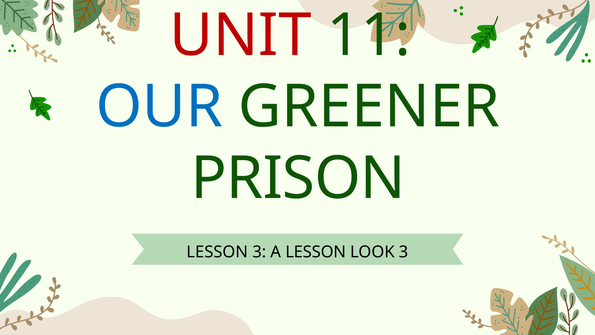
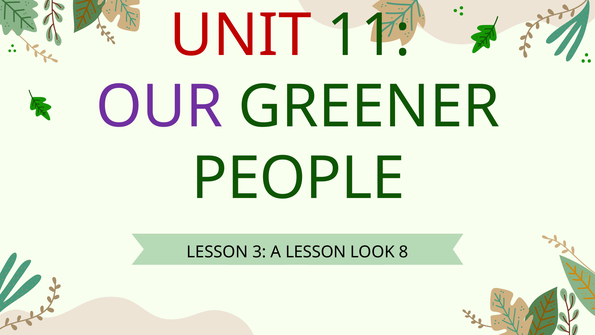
OUR colour: blue -> purple (159, 107)
PRISON: PRISON -> PEOPLE (298, 178)
LOOK 3: 3 -> 8 (404, 252)
